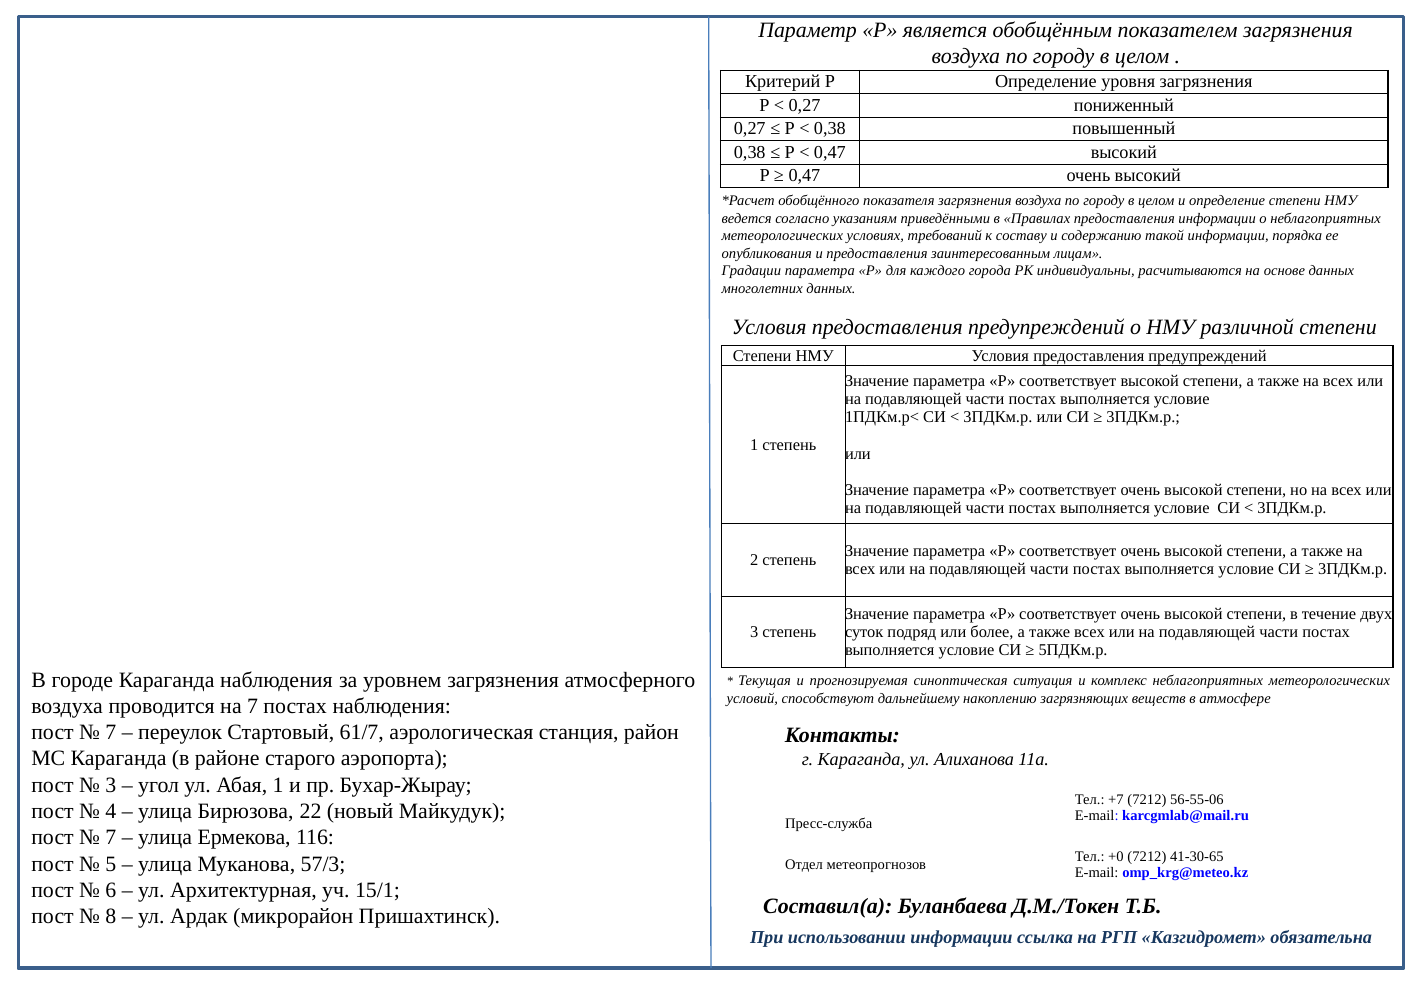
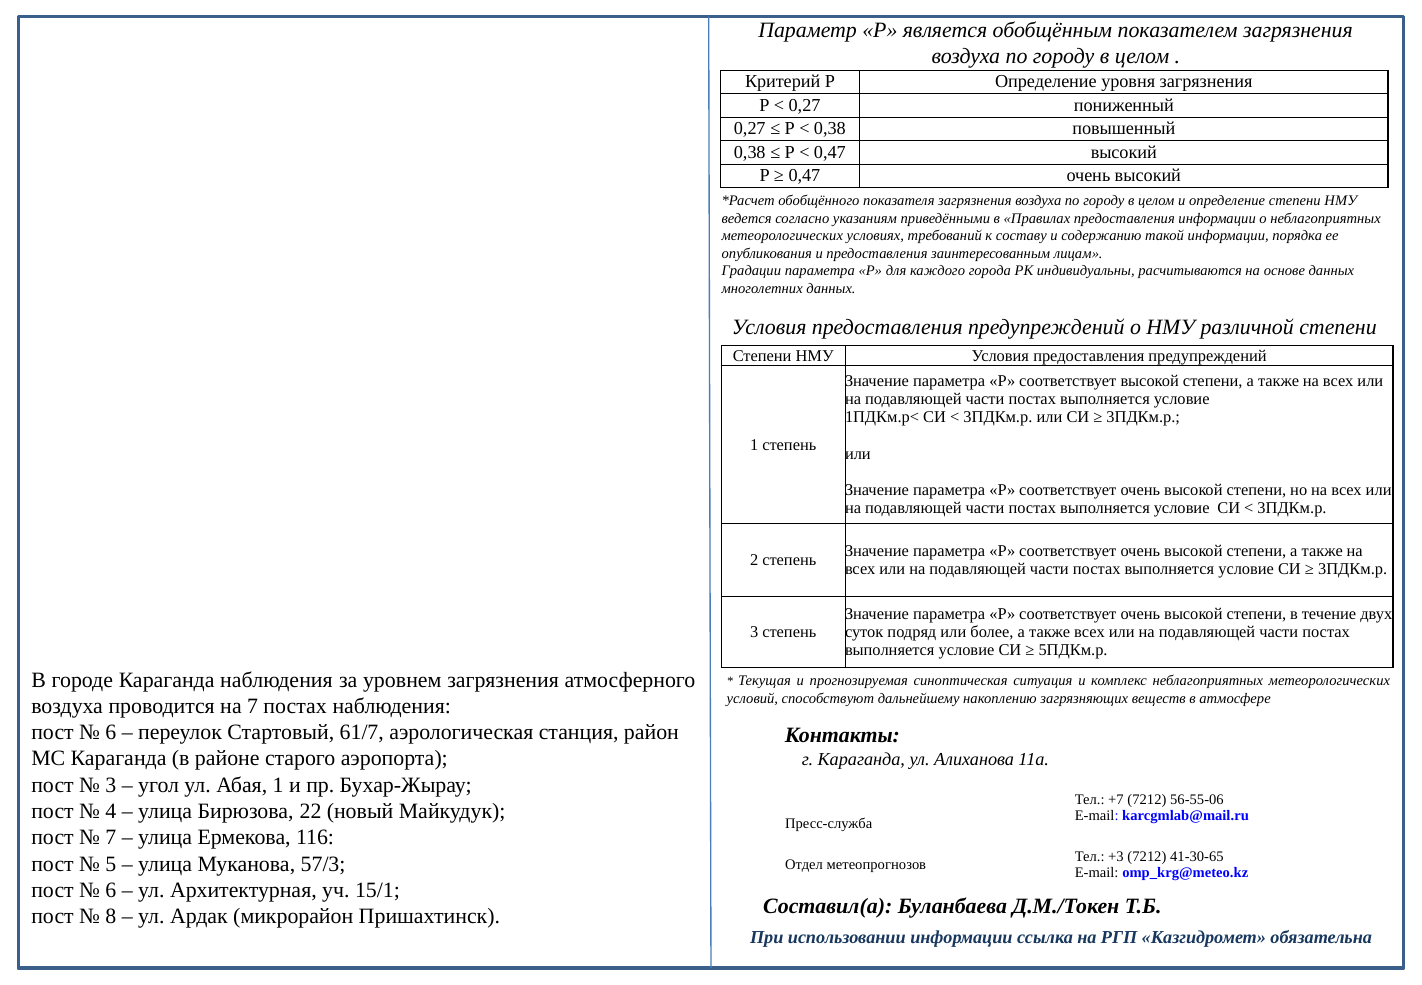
7: 7 -> 6 (111, 732)
+0: +0 -> +3 (1116, 856)
